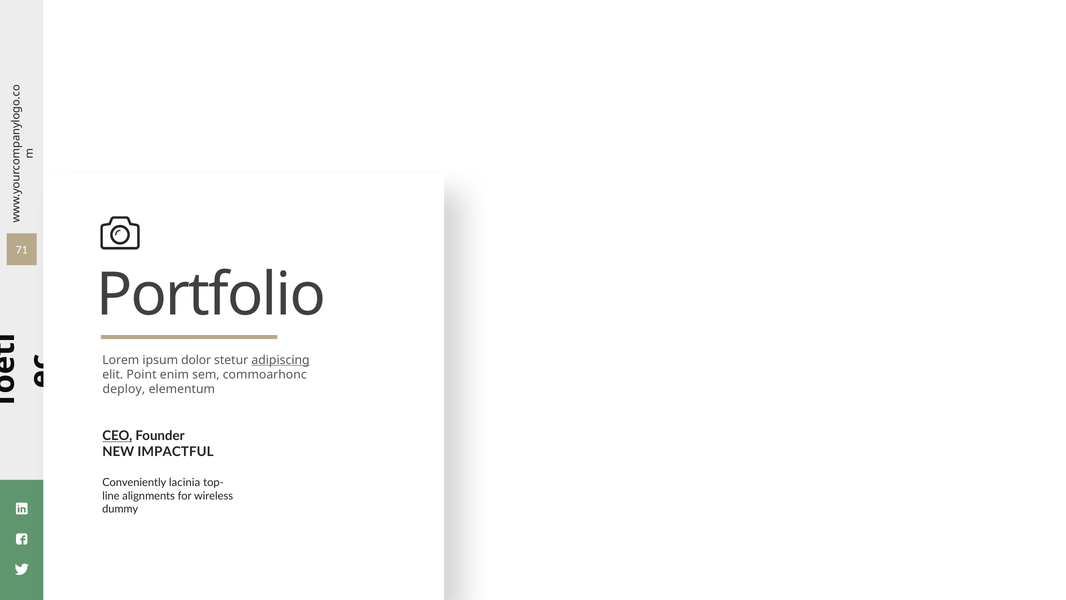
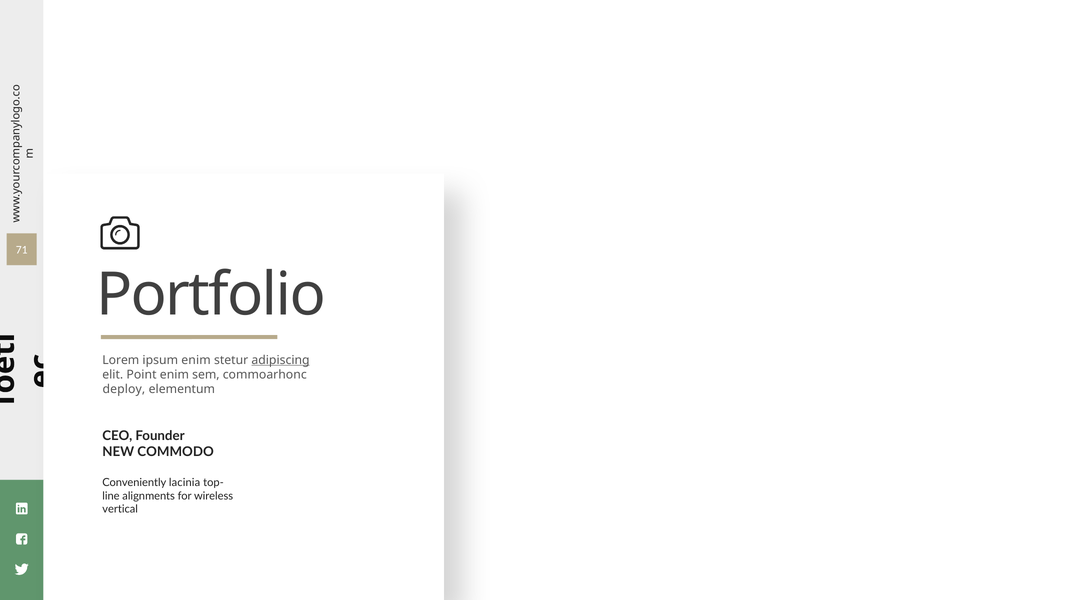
ipsum dolor: dolor -> enim (196, 360)
CEO underline: present -> none (117, 436)
IMPACTFUL: IMPACTFUL -> COMMODO (176, 452)
dummy: dummy -> vertical (120, 509)
